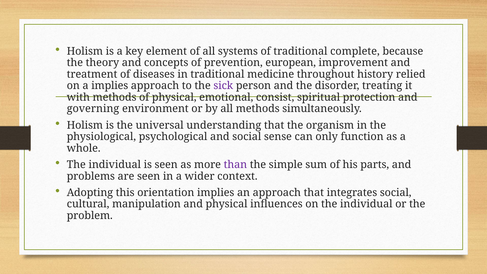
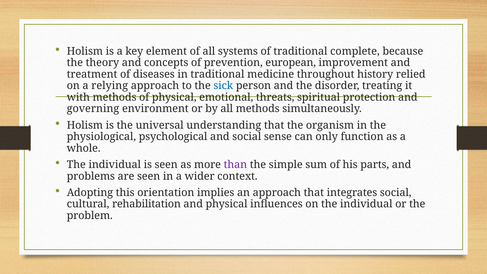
a implies: implies -> relying (110, 86)
sick colour: purple -> blue (223, 86)
consist: consist -> threats (275, 97)
manipulation: manipulation -> rehabilitation (146, 204)
